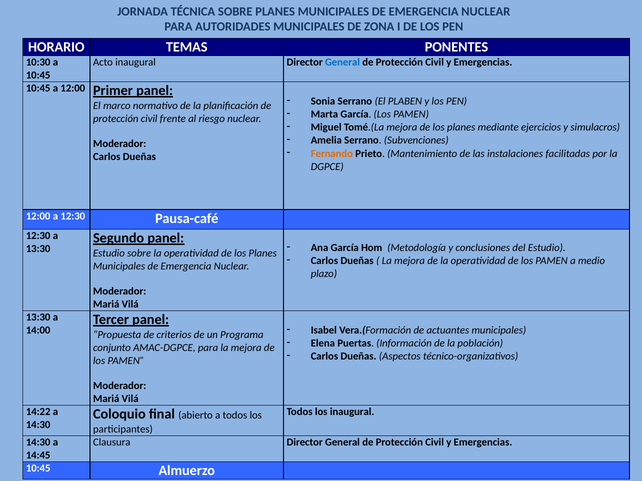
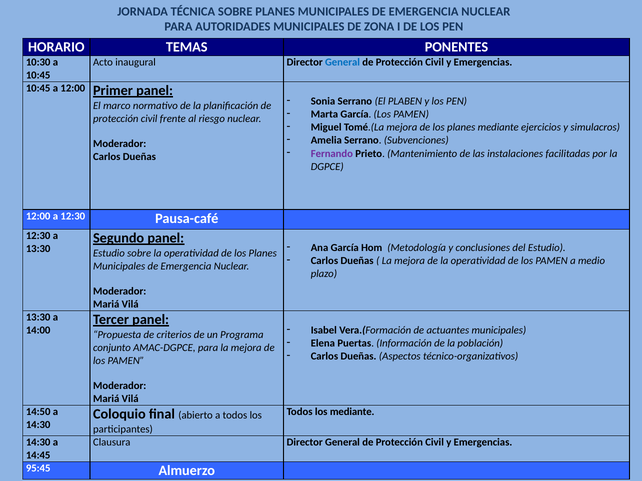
Fernando colour: orange -> purple (332, 154)
14:22: 14:22 -> 14:50 (38, 412)
los inaugural: inaugural -> mediante (352, 412)
10:45: 10:45 -> 95:45 (38, 469)
